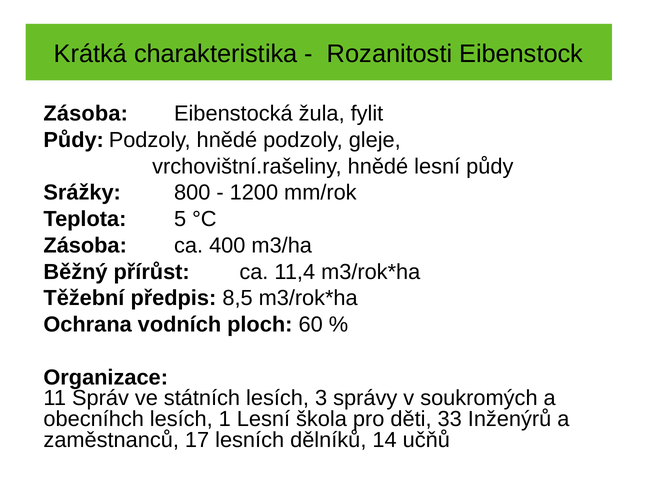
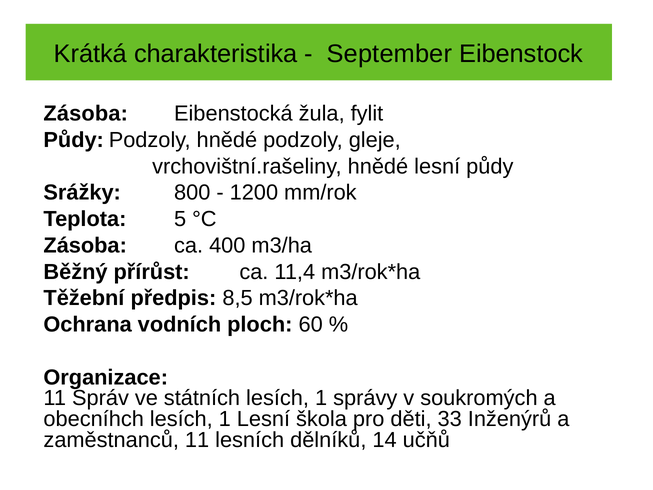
Rozanitosti: Rozanitosti -> September (389, 54)
státních lesích 3: 3 -> 1 (321, 398)
zaměstnanců 17: 17 -> 11 (197, 440)
